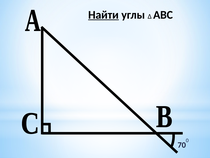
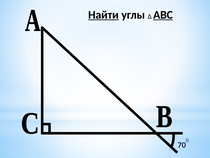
АВС underline: none -> present (163, 15)
